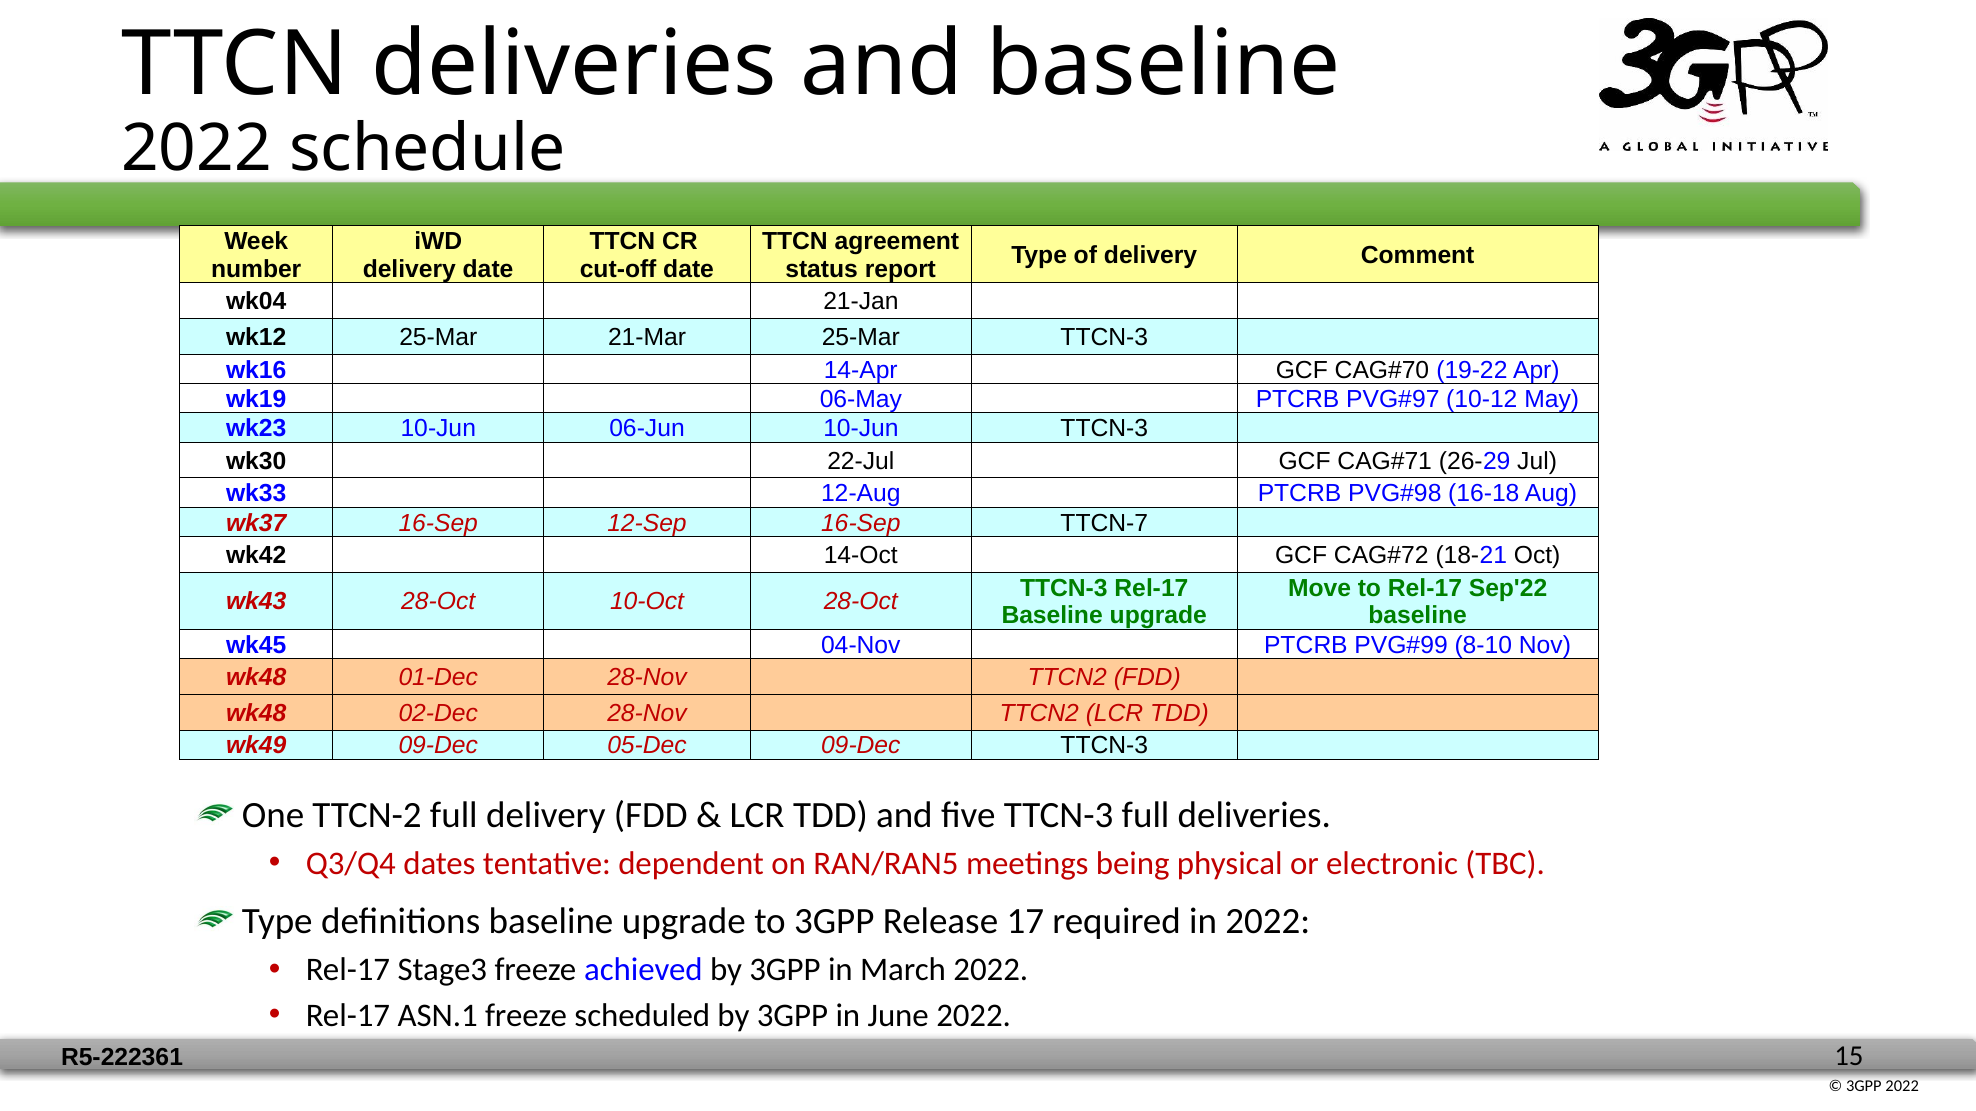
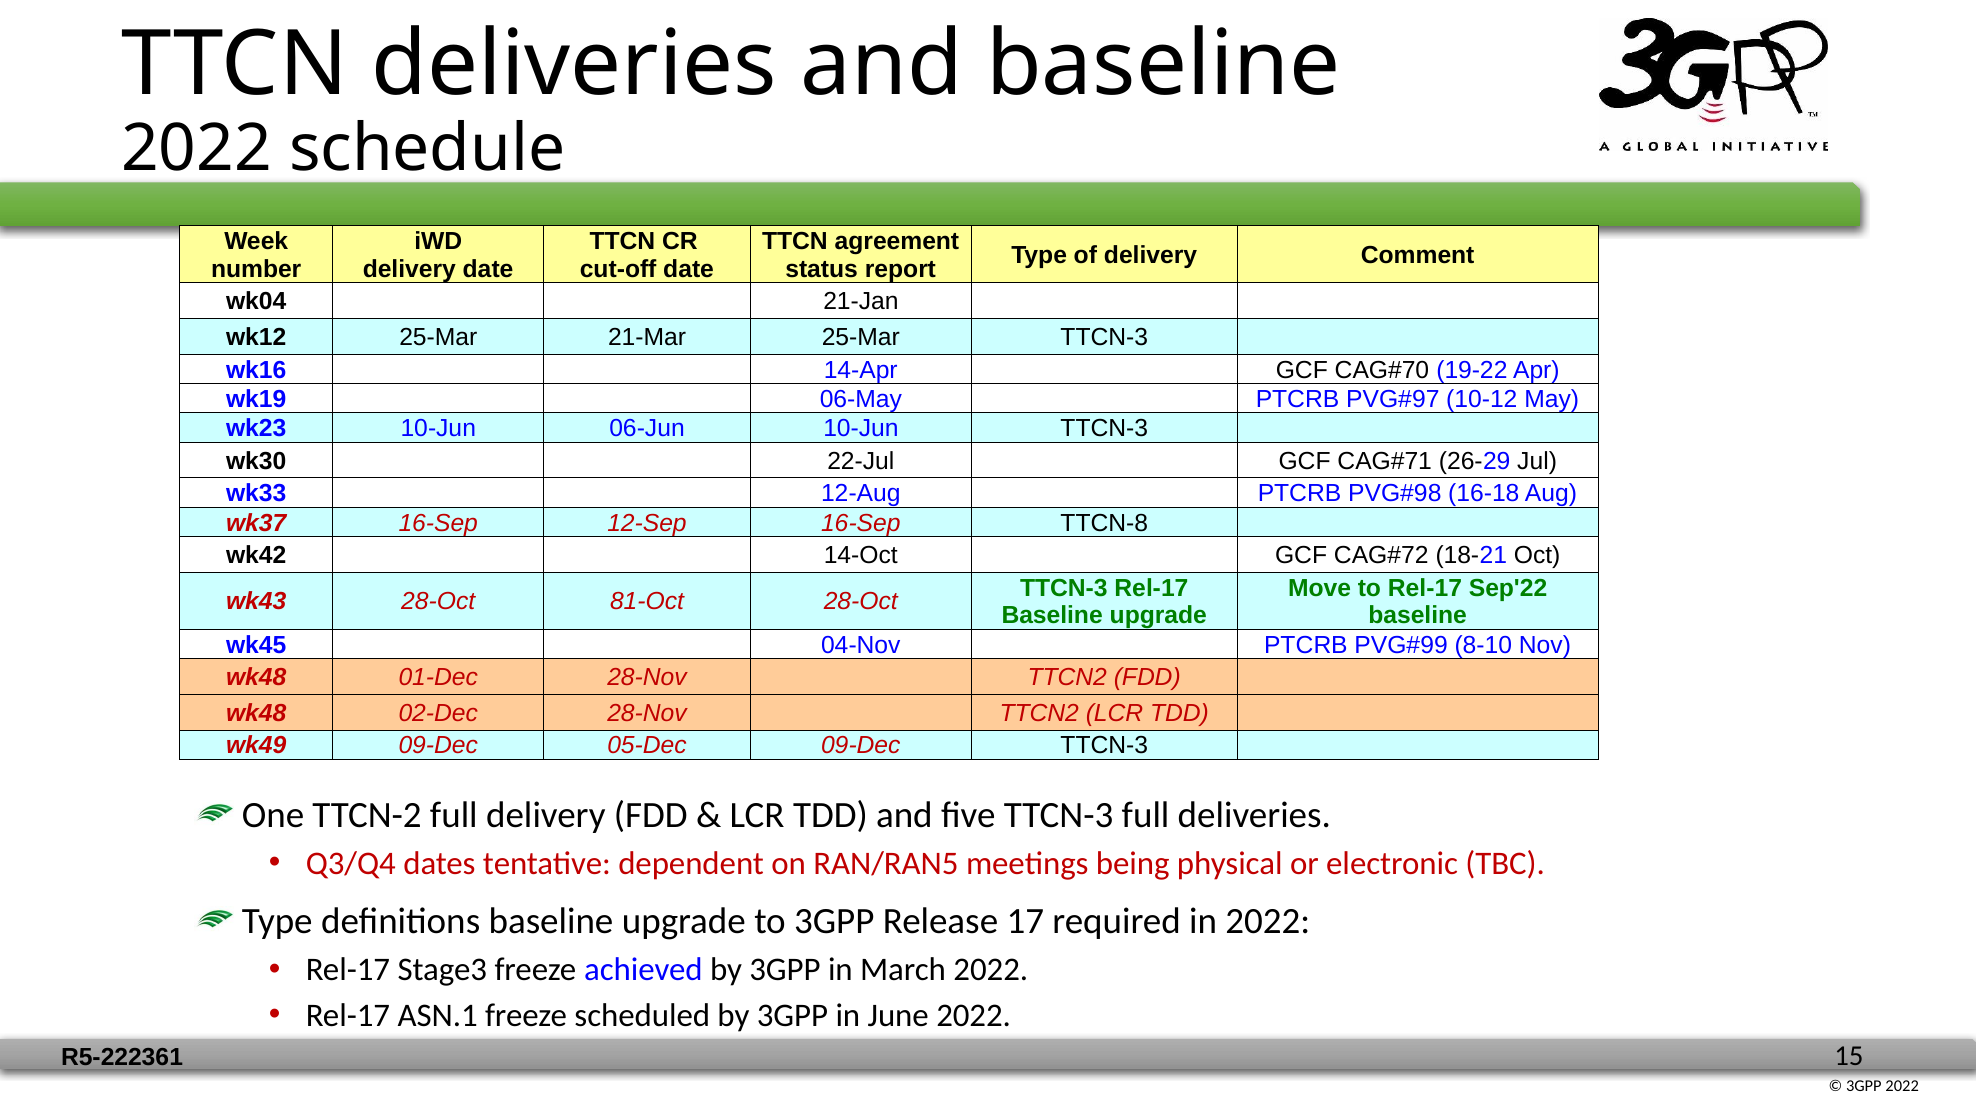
TTCN-7: TTCN-7 -> TTCN-8 (1104, 523)
10-Oct: 10-Oct -> 81-Oct (647, 602)
